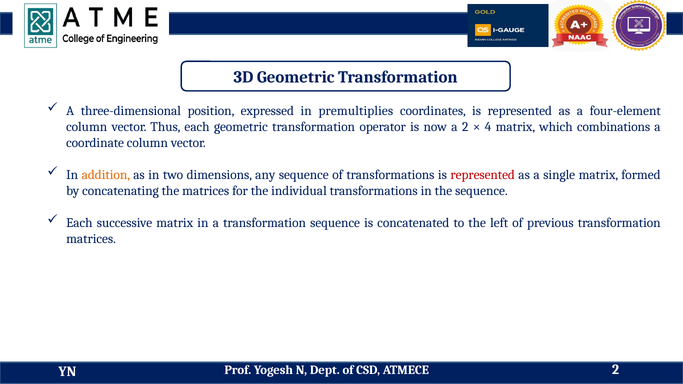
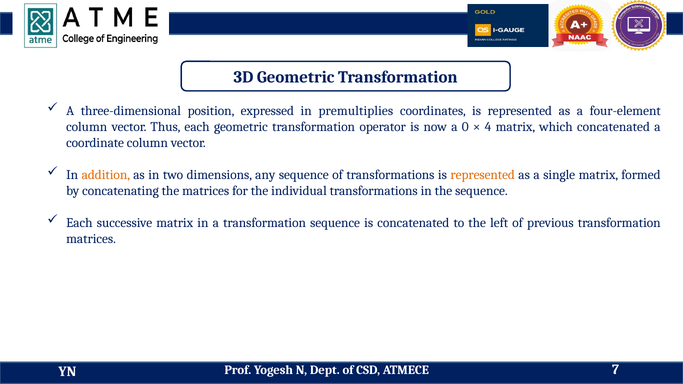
a 2: 2 -> 0 (465, 127)
which combinations: combinations -> concatenated (614, 127)
represented colour: red -> orange (483, 175)
YN 2: 2 -> 7 (615, 370)
